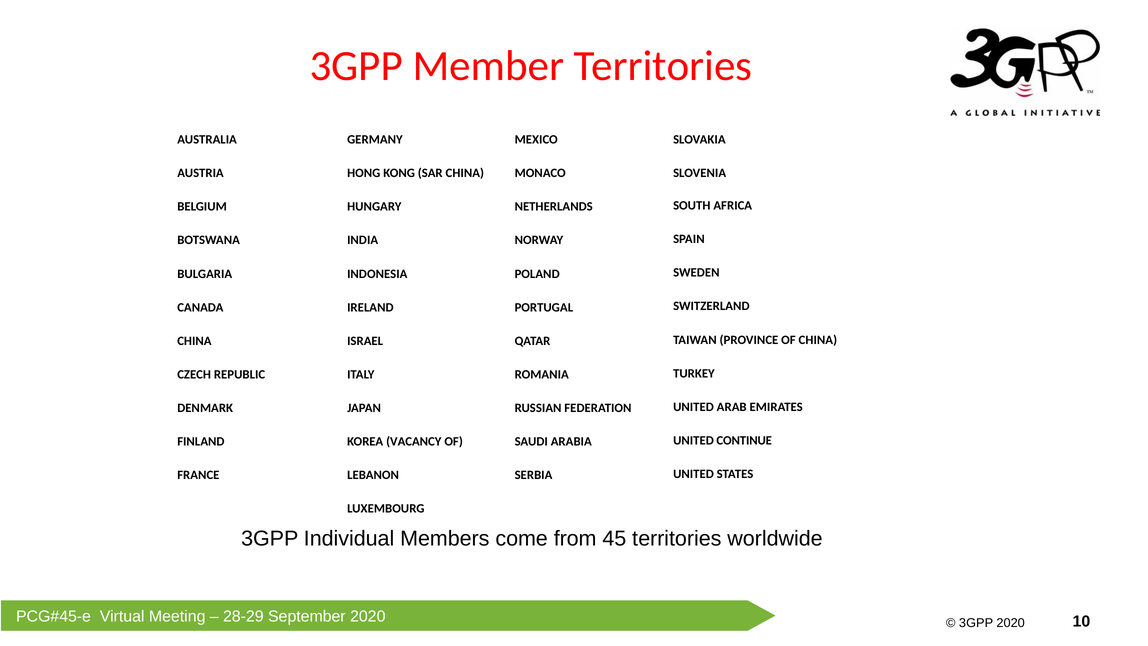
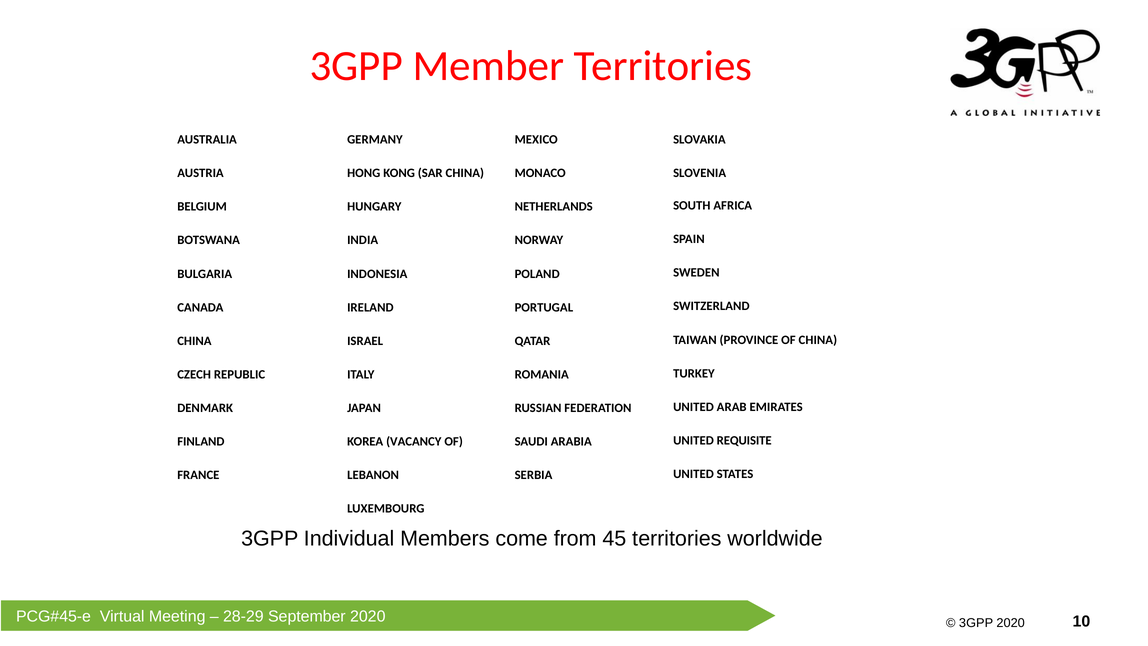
CONTINUE: CONTINUE -> REQUISITE (744, 440)
